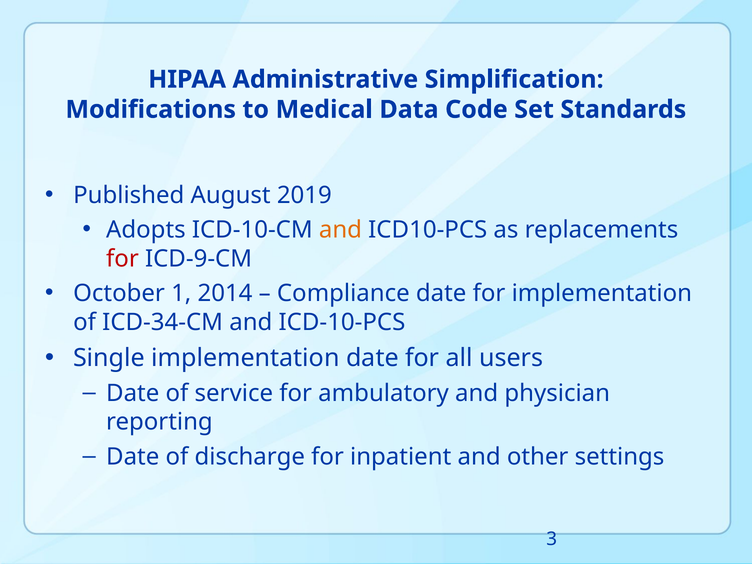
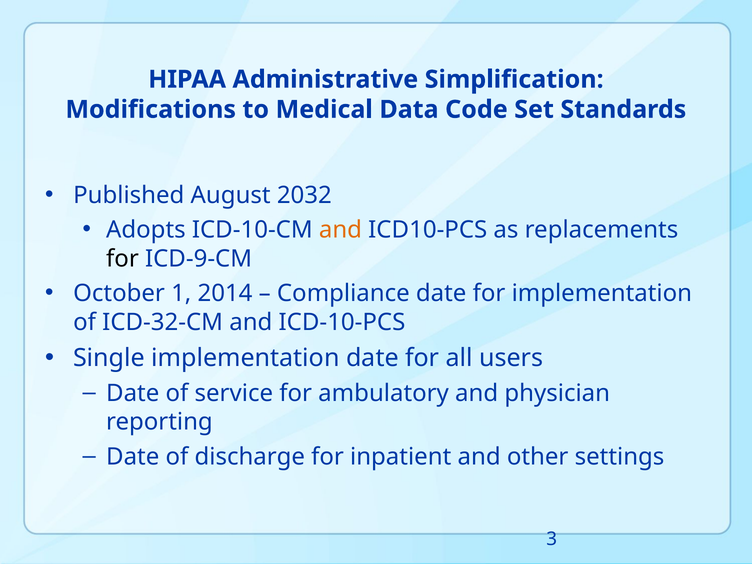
2019: 2019 -> 2032 (304, 195)
for colour: red -> black (122, 259)
ICD-34-CM: ICD-34-CM -> ICD-32-CM (163, 322)
